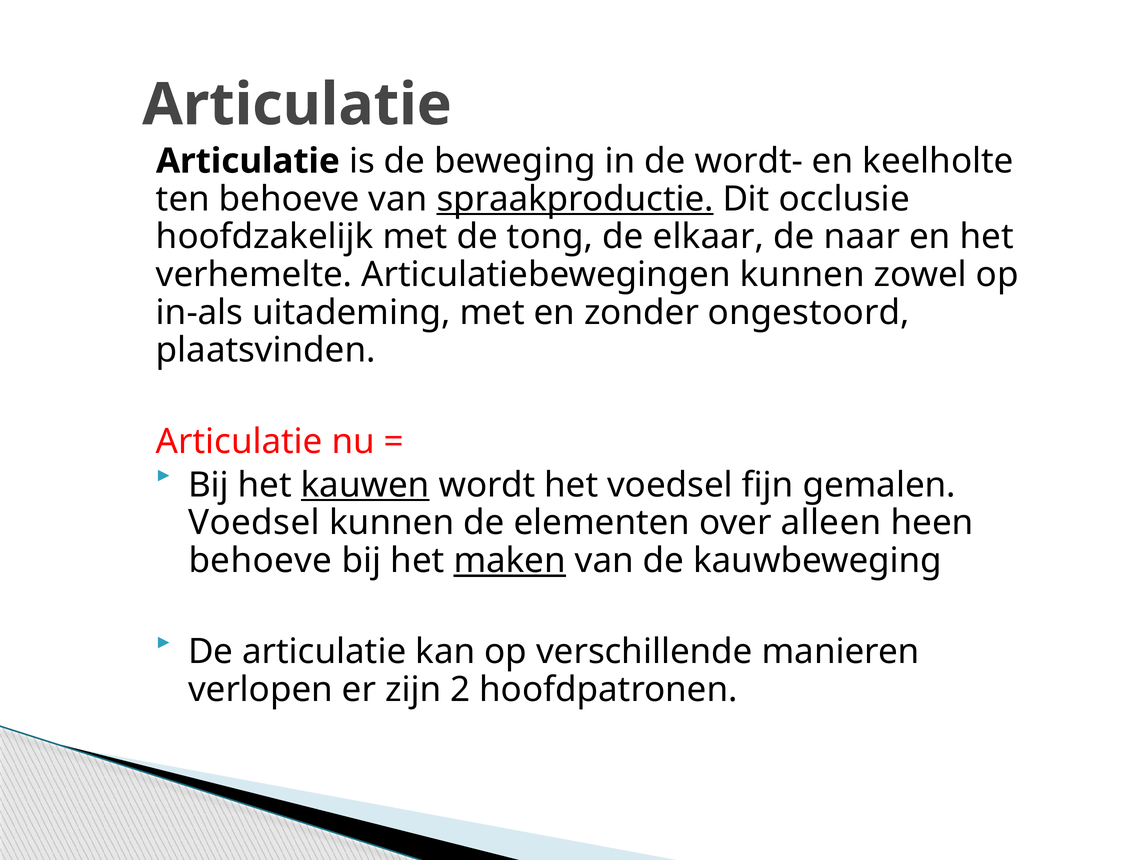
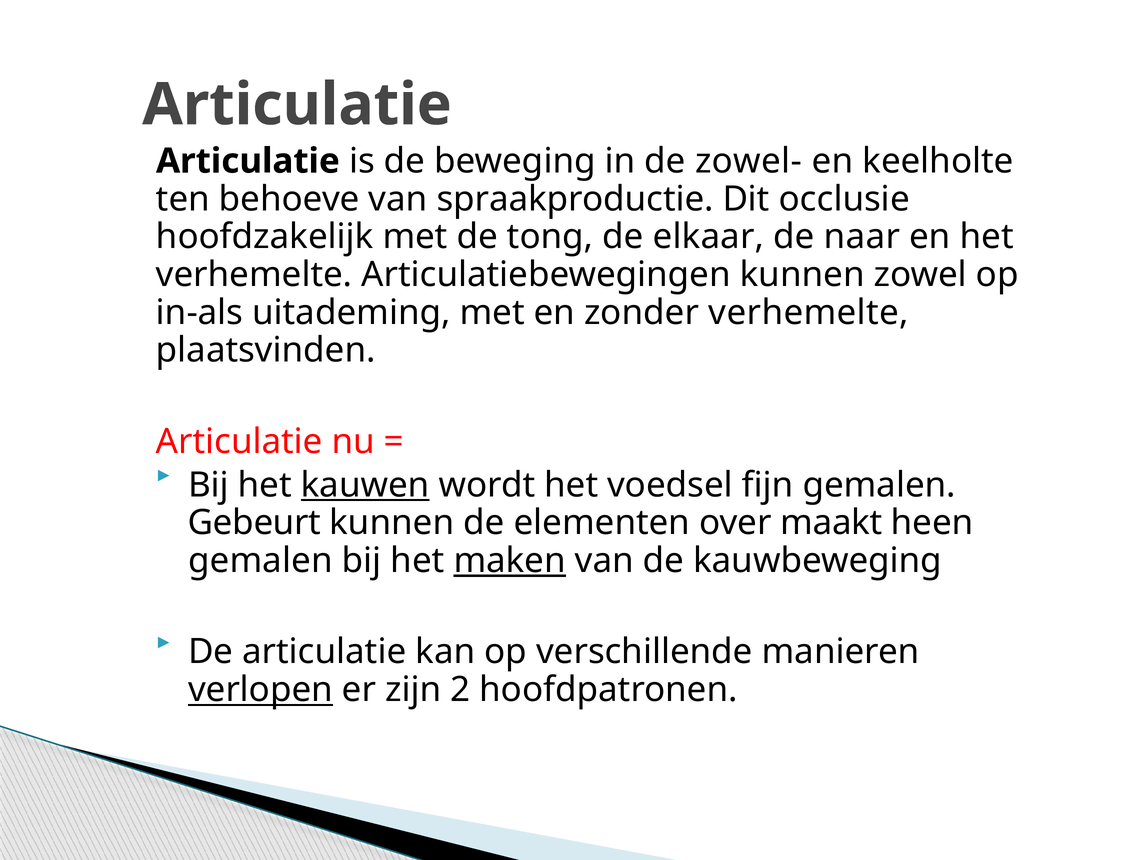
wordt-: wordt- -> zowel- (749, 161)
spraakproductie underline: present -> none (575, 199)
zonder ongestoord: ongestoord -> verhemelte (809, 313)
Voedsel: Voedsel -> Gebeurt (254, 523)
alleen: alleen -> maakt (831, 523)
behoeve: behoeve -> gemalen (260, 561)
verlopen underline: none -> present (261, 690)
